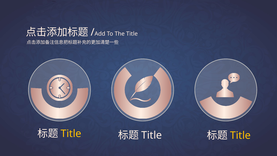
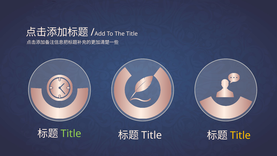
Title colour: yellow -> light green (71, 134)
